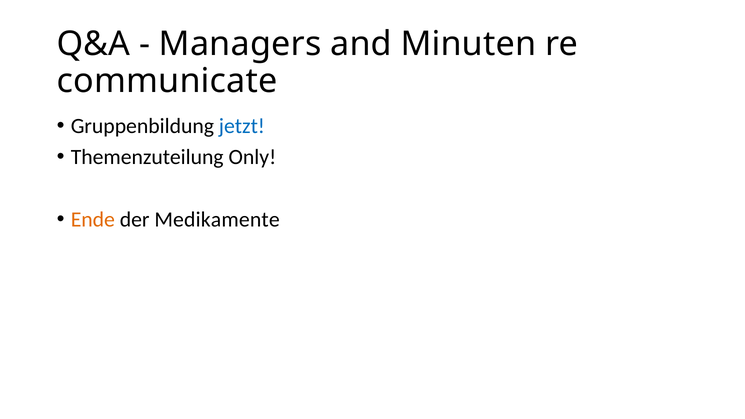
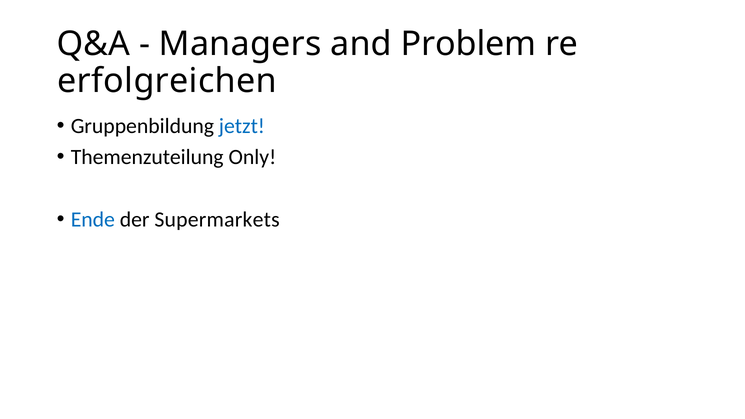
Minuten: Minuten -> Problem (468, 44)
communicate: communicate -> erfolgreichen (167, 81)
Ende colour: orange -> blue (93, 220)
Medikamente: Medikamente -> Supermarkets (217, 220)
